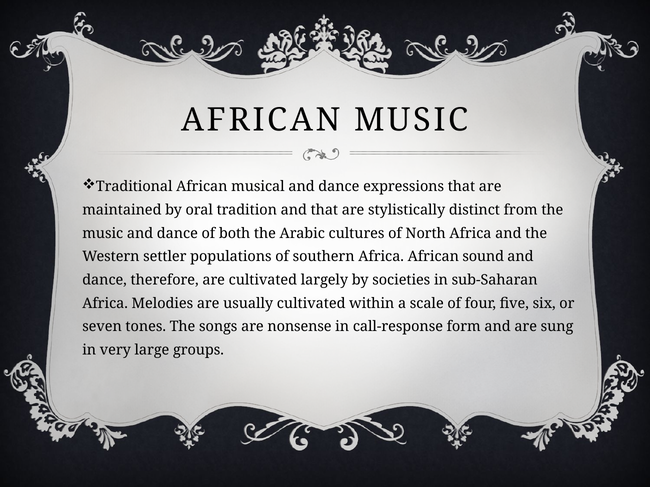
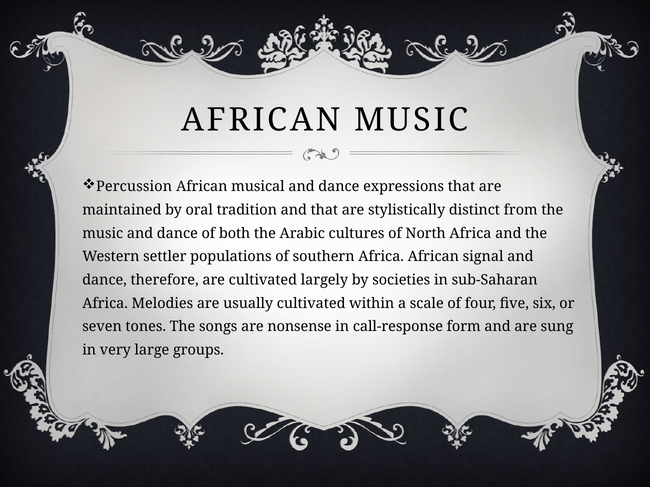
Traditional: Traditional -> Percussion (134, 187)
sound: sound -> signal (483, 257)
